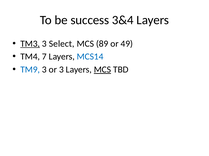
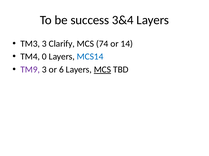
TM3 underline: present -> none (30, 44)
Select: Select -> Clarify (62, 44)
89: 89 -> 74 (102, 44)
49: 49 -> 14 (127, 44)
7: 7 -> 0 (44, 57)
TM9 colour: blue -> purple (30, 70)
or 3: 3 -> 6 (61, 70)
